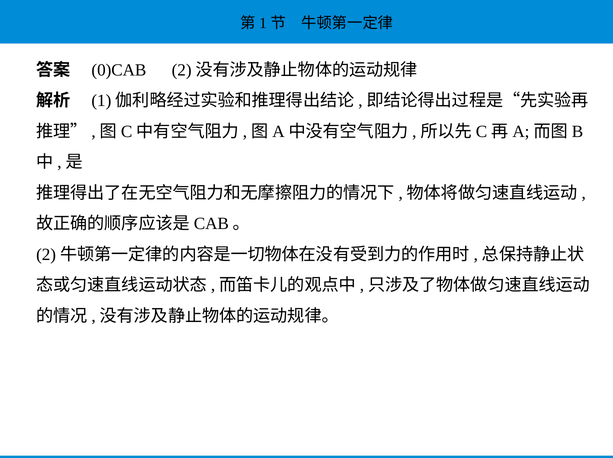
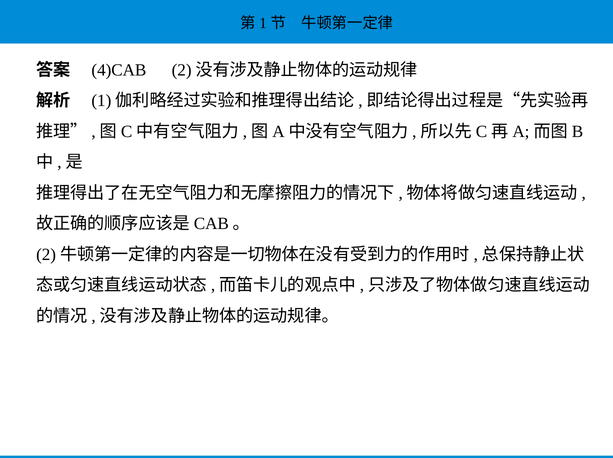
0)CAB: 0)CAB -> 4)CAB (119, 70)
